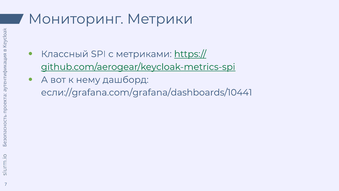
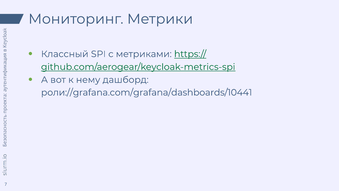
если://grafana.com/grafana/dashboards/10441: если://grafana.com/grafana/dashboards/10441 -> роли://grafana.com/grafana/dashboards/10441 (147, 92)
